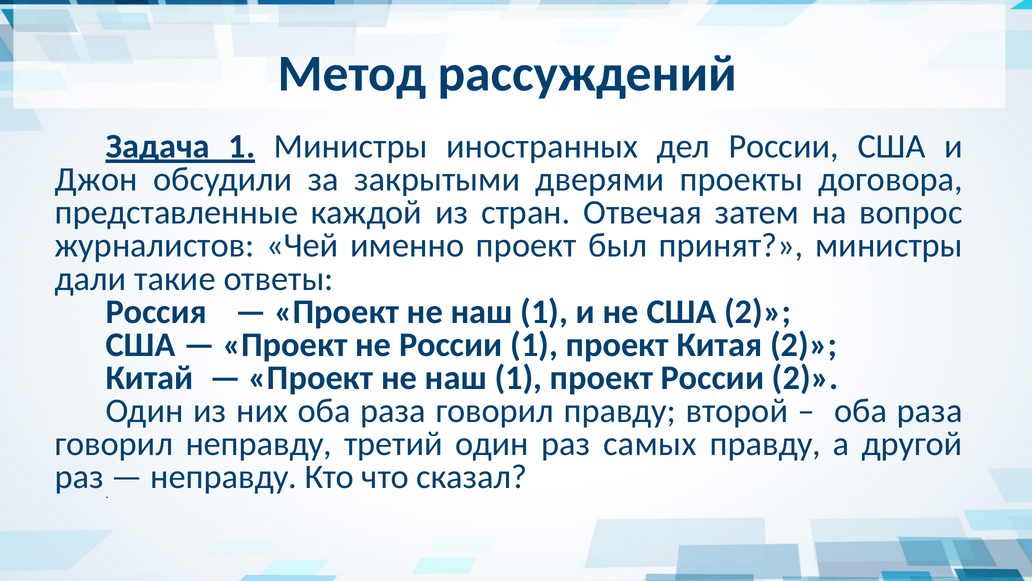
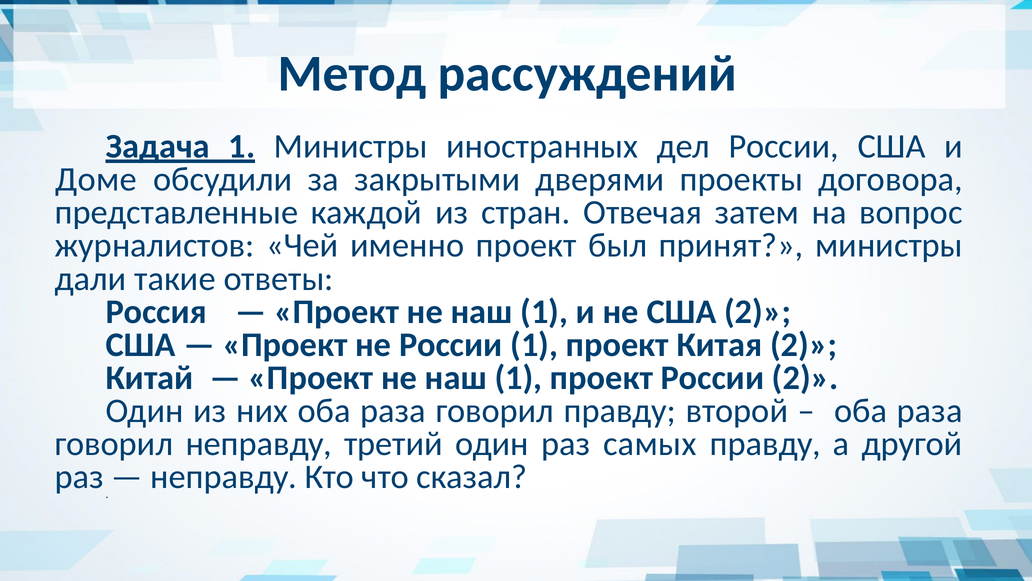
Джон: Джон -> Доме (96, 179)
